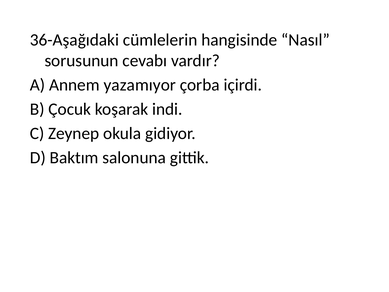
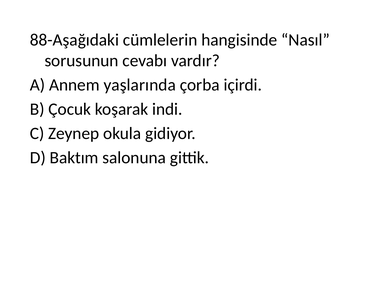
36-Aşağıdaki: 36-Aşağıdaki -> 88-Aşağıdaki (74, 40)
yazamıyor: yazamıyor -> yaşlarında (140, 85)
